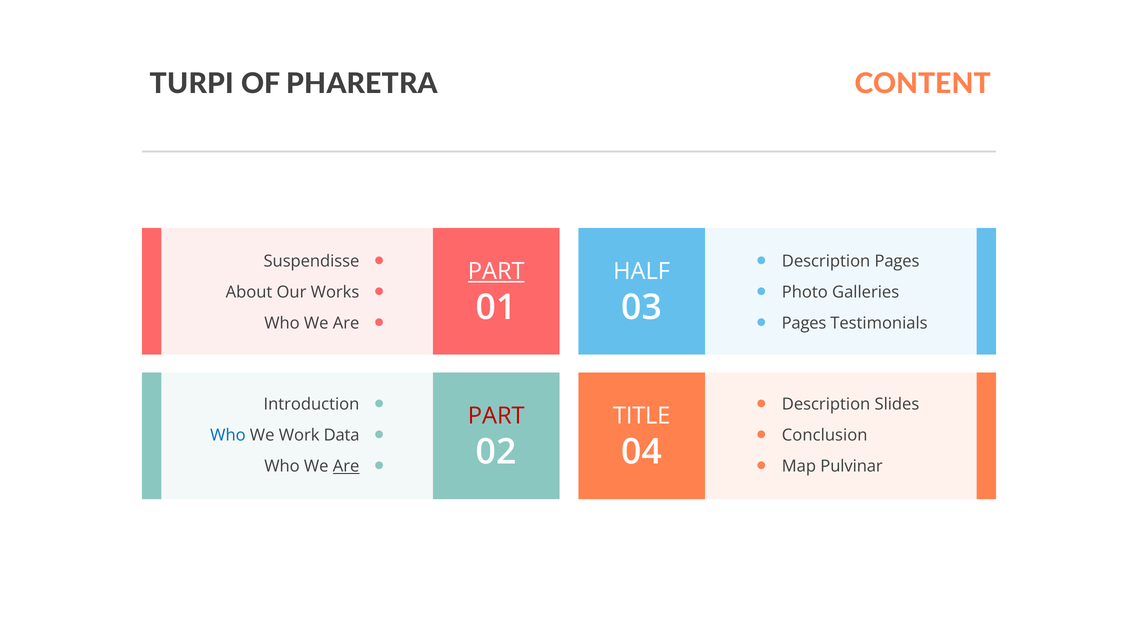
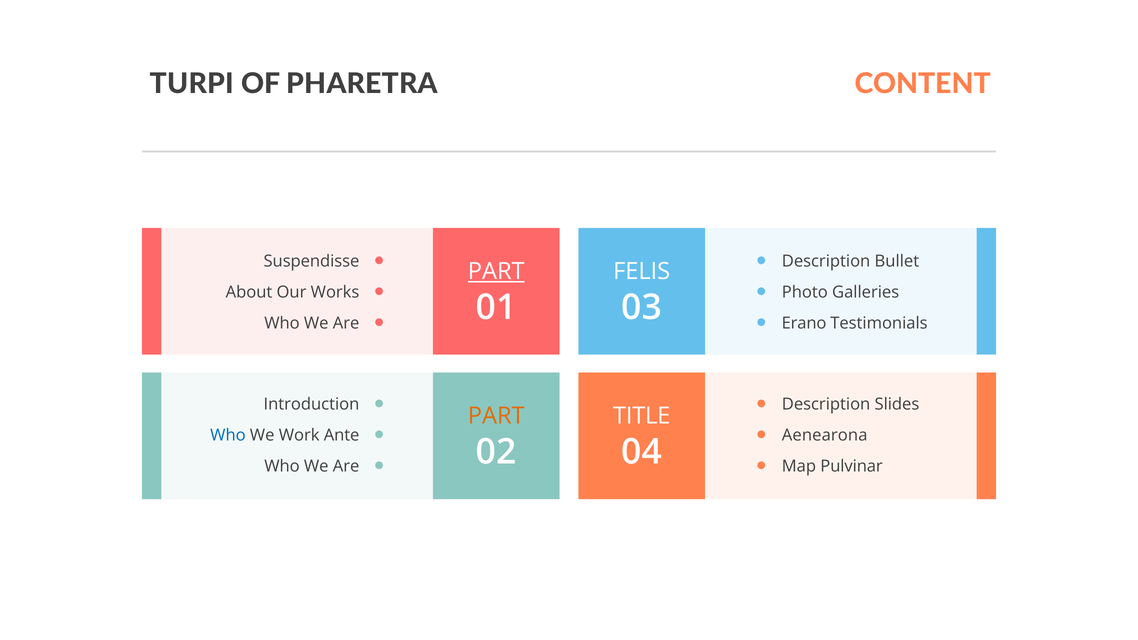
Description Pages: Pages -> Bullet (897, 261)
HALF: HALF -> FELIS (642, 272)
Pages: Pages -> Erano (804, 323)
PART colour: red -> orange (496, 416)
Data: Data -> Ante (342, 435)
Conclusion: Conclusion -> Aenearona (825, 435)
Are underline: present -> none (346, 466)
